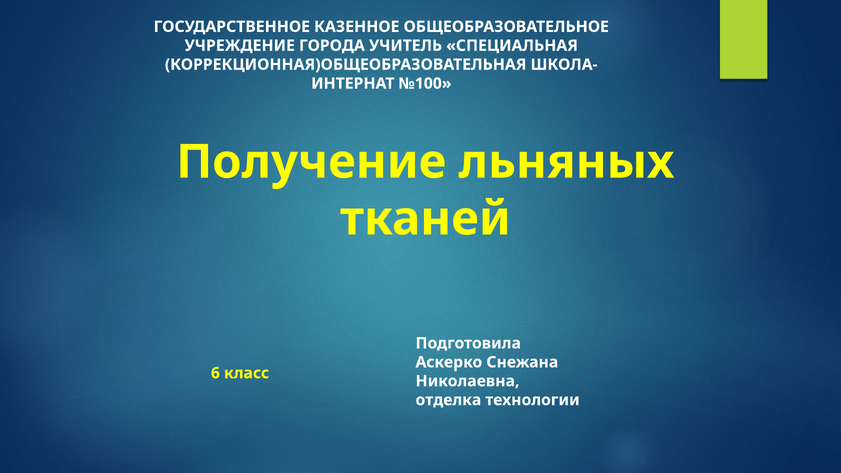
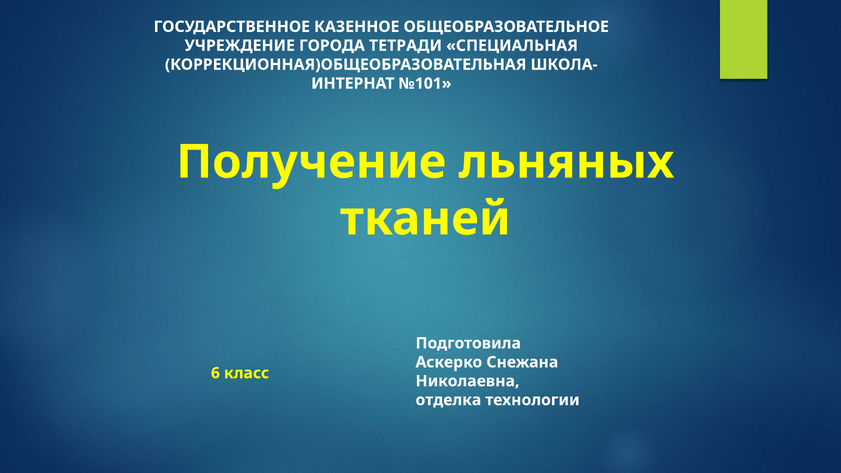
УЧИТЕЛЬ: УЧИТЕЛЬ -> ТЕТРАДИ (405, 46)
№100: №100 -> №101 (425, 83)
